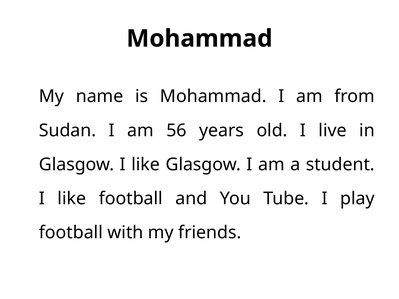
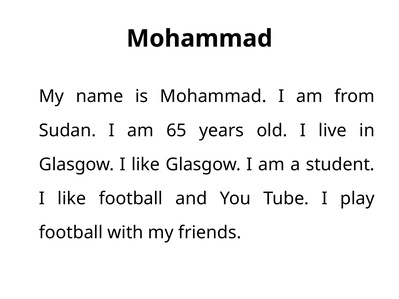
56: 56 -> 65 (176, 131)
